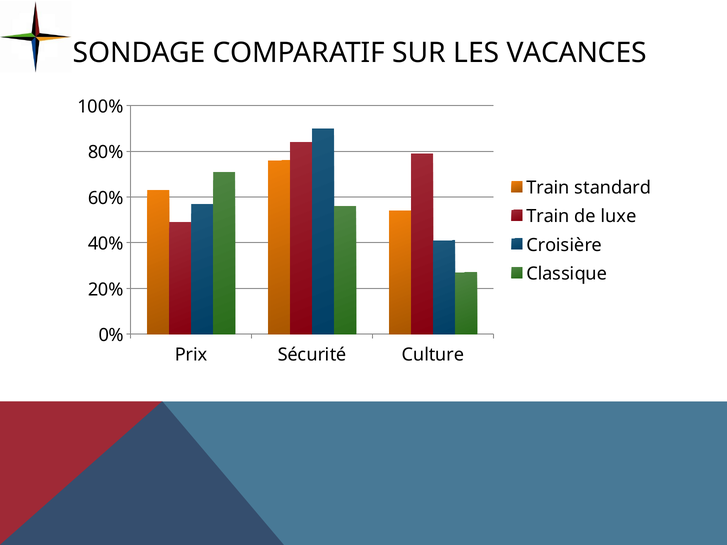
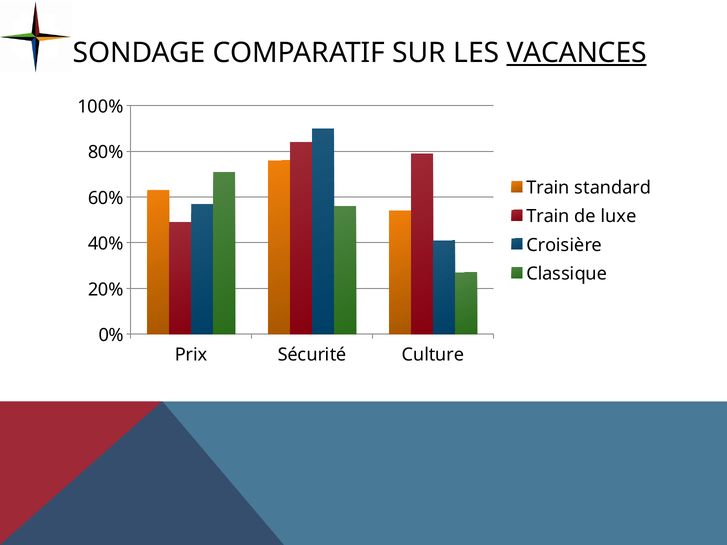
VACANCES underline: none -> present (577, 53)
